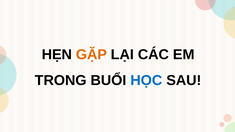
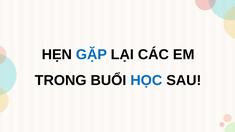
GẶP colour: orange -> blue (92, 55)
